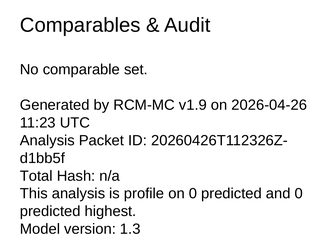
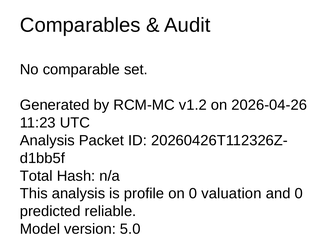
v1.9: v1.9 -> v1.2 (193, 105)
on 0 predicted: predicted -> valuation (231, 194)
highest: highest -> reliable (110, 211)
1.3: 1.3 -> 5.0 (130, 229)
